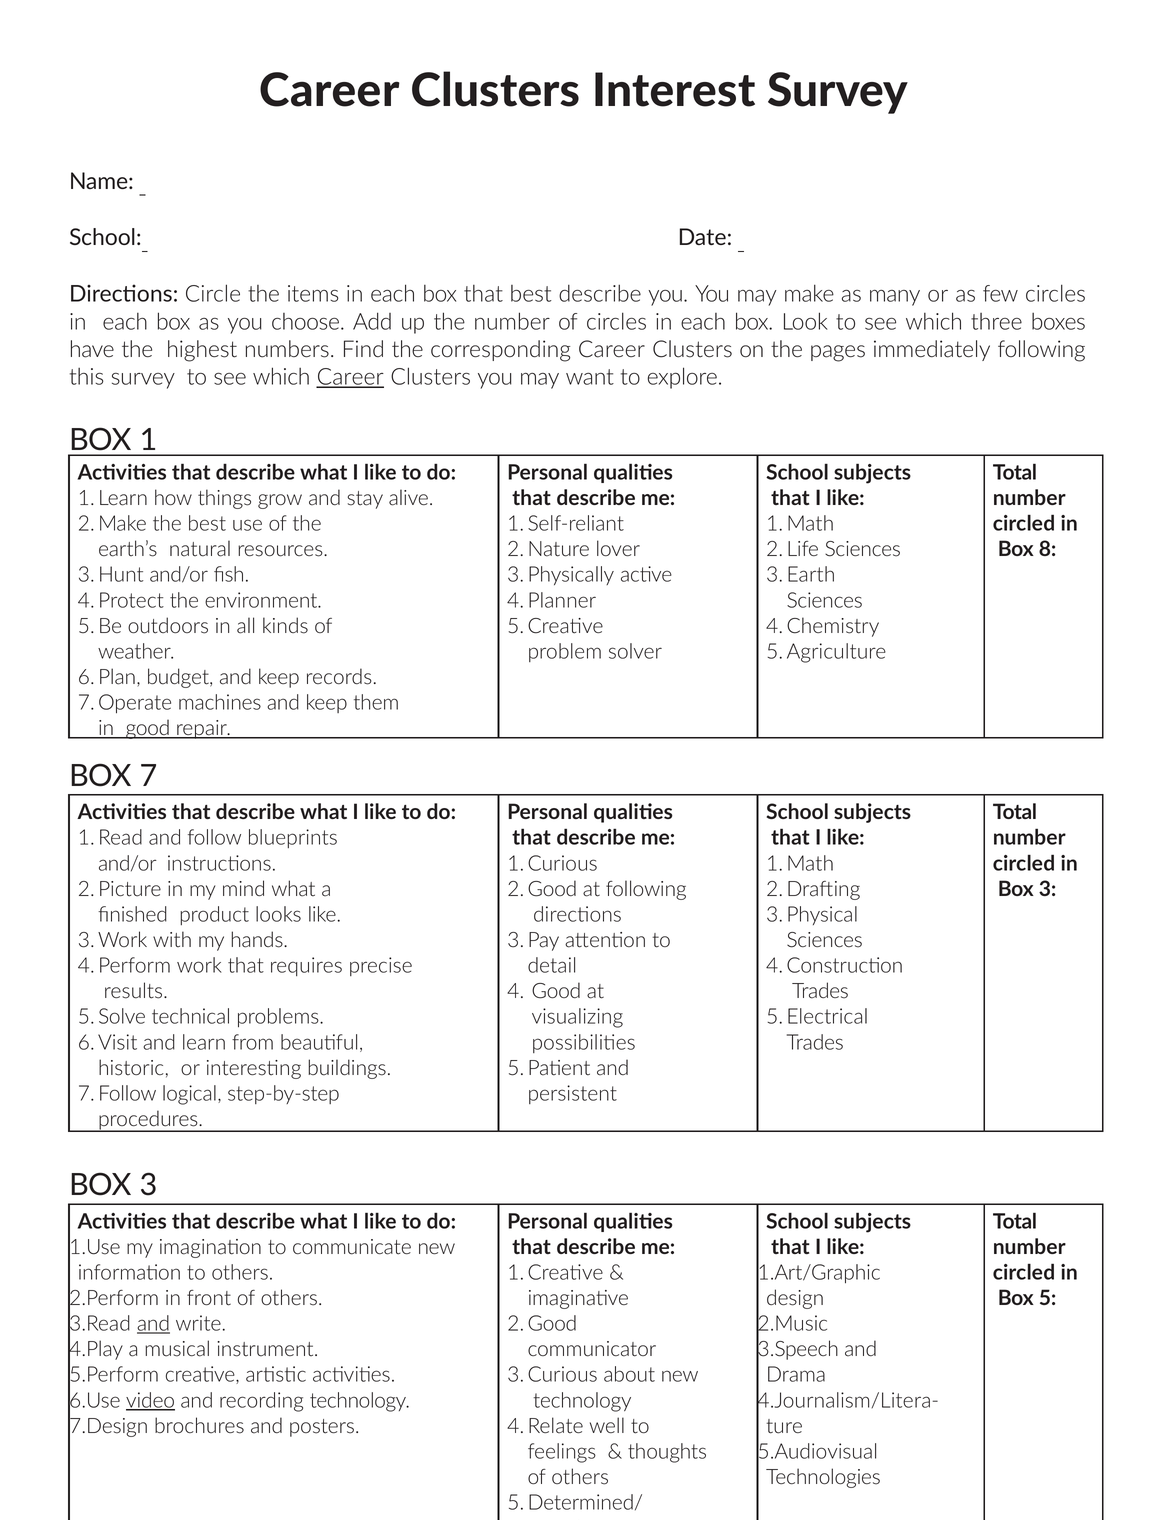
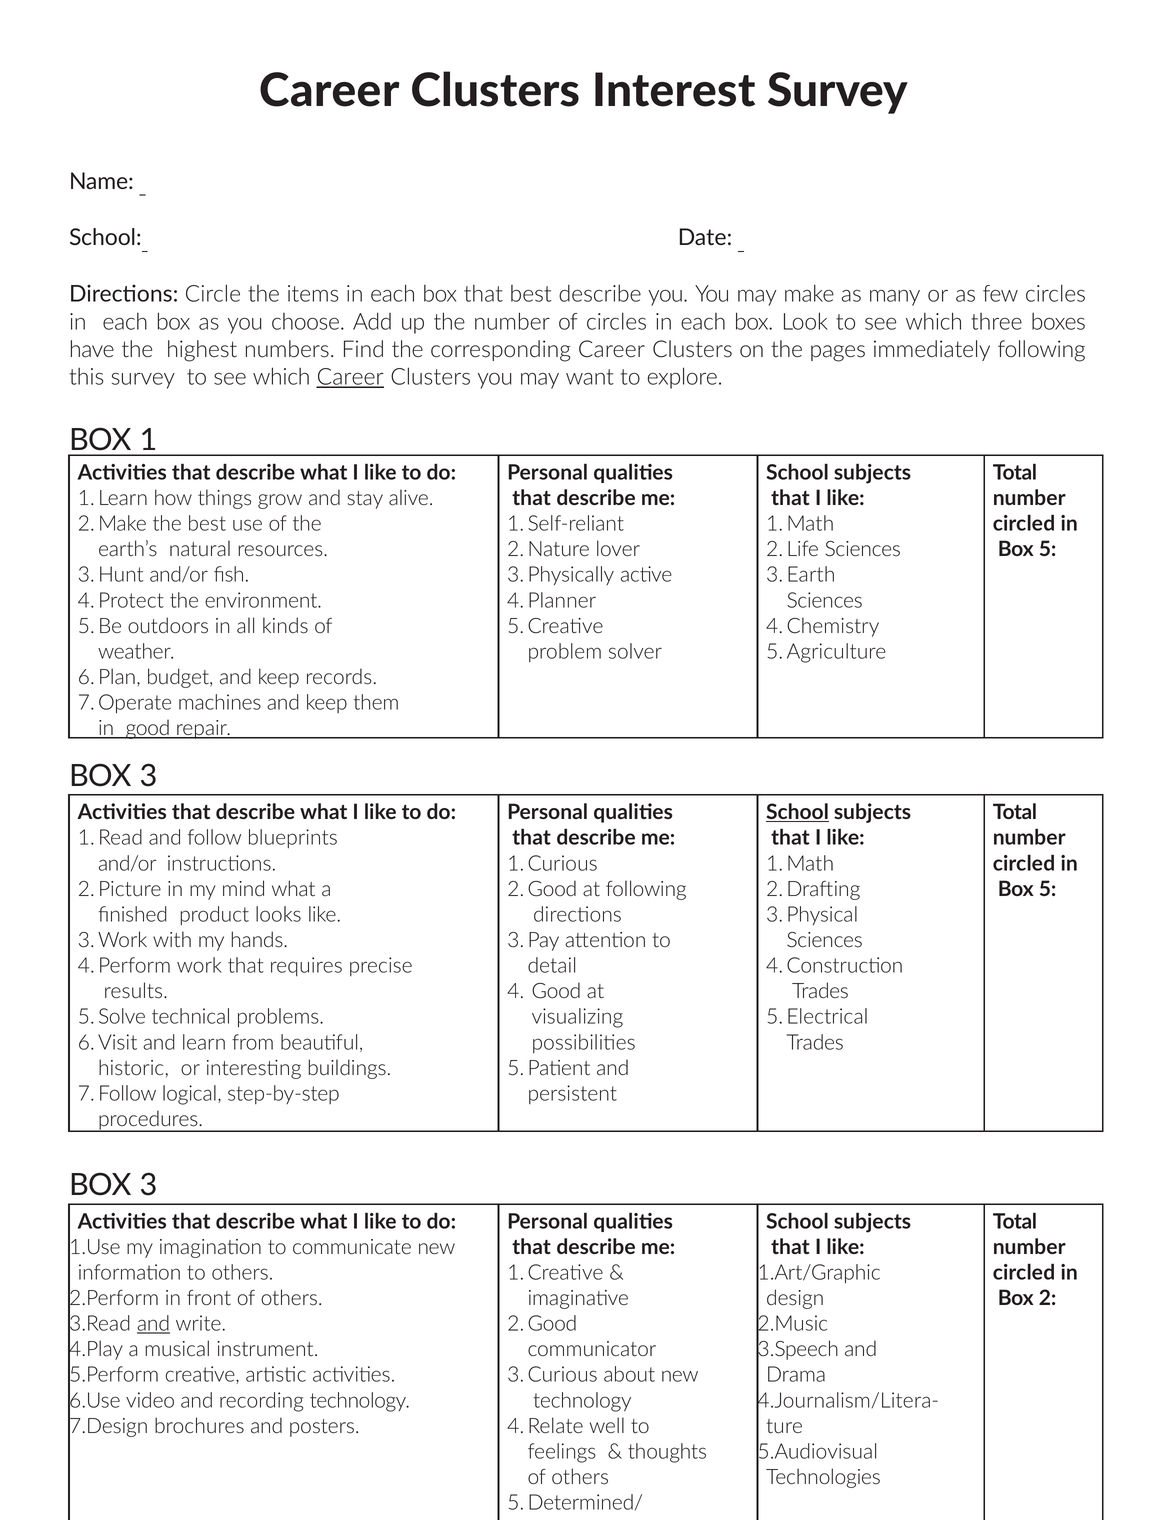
8: 8 -> 5 (1048, 549)
7: 7 -> 3 (149, 776)
School underline: none -> present (797, 812)
3: 3 -> 5 (1048, 889)
5: 5 -> 2 (1048, 1298)
video underline: present -> none (151, 1400)
